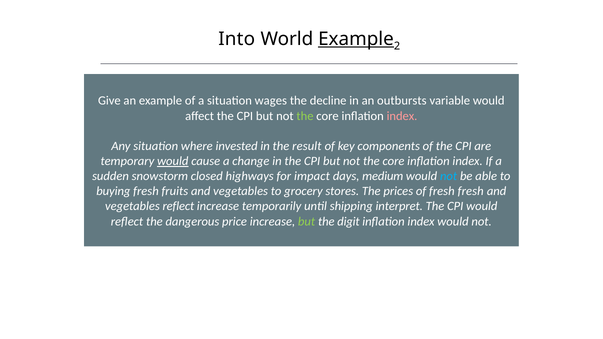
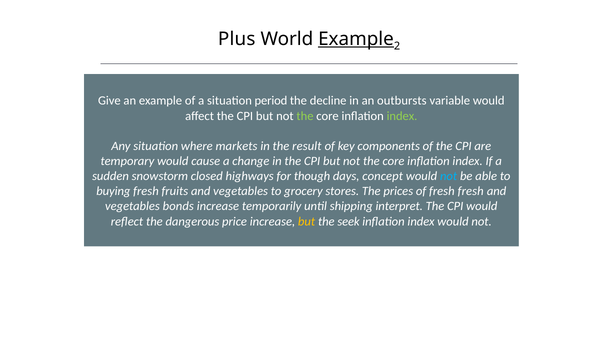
Into: Into -> Plus (237, 39)
wages: wages -> period (271, 101)
index colour: pink -> light green (402, 116)
invested: invested -> markets (237, 146)
would underline: present -> none (173, 161)
impact: impact -> though (312, 176)
medium: medium -> concept (383, 176)
vegetables reflect: reflect -> bonds (178, 206)
but colour: light green -> yellow (307, 221)
digit: digit -> seek (349, 221)
